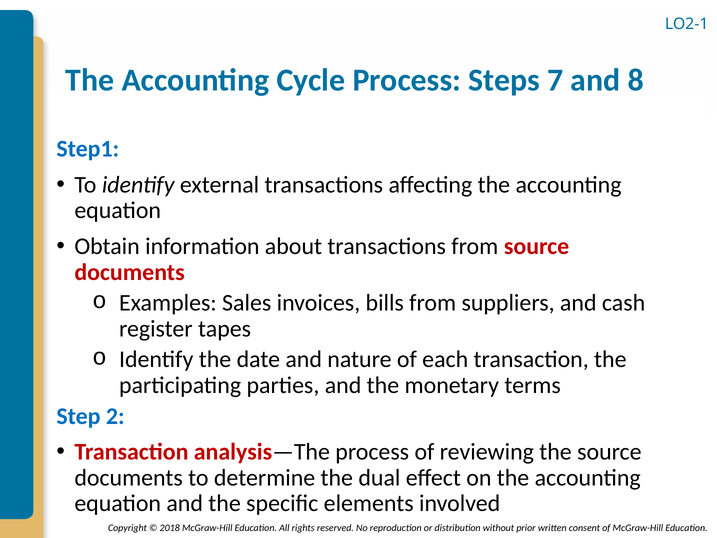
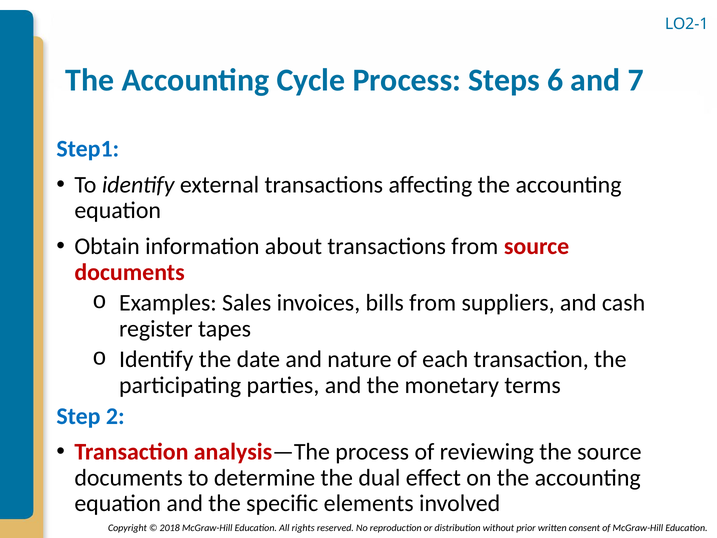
7: 7 -> 6 (555, 80)
8: 8 -> 7 (636, 80)
